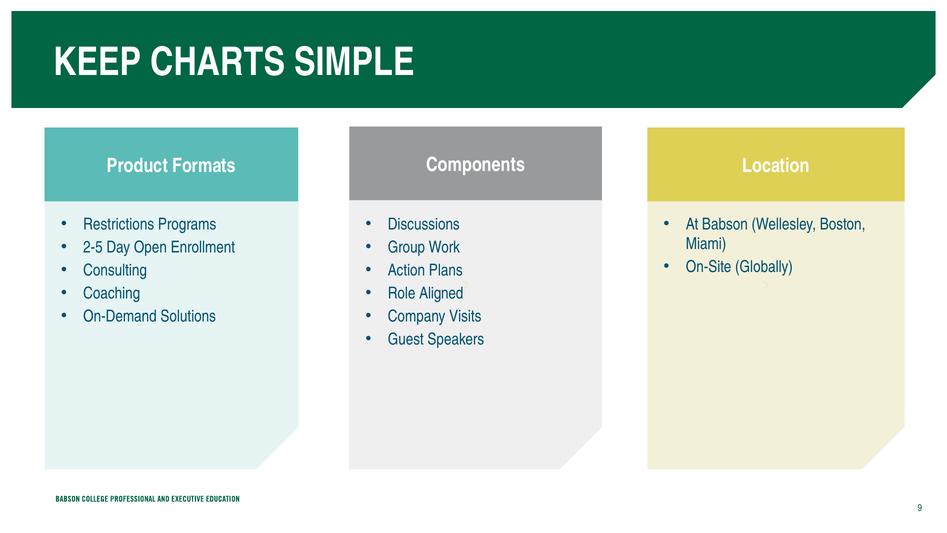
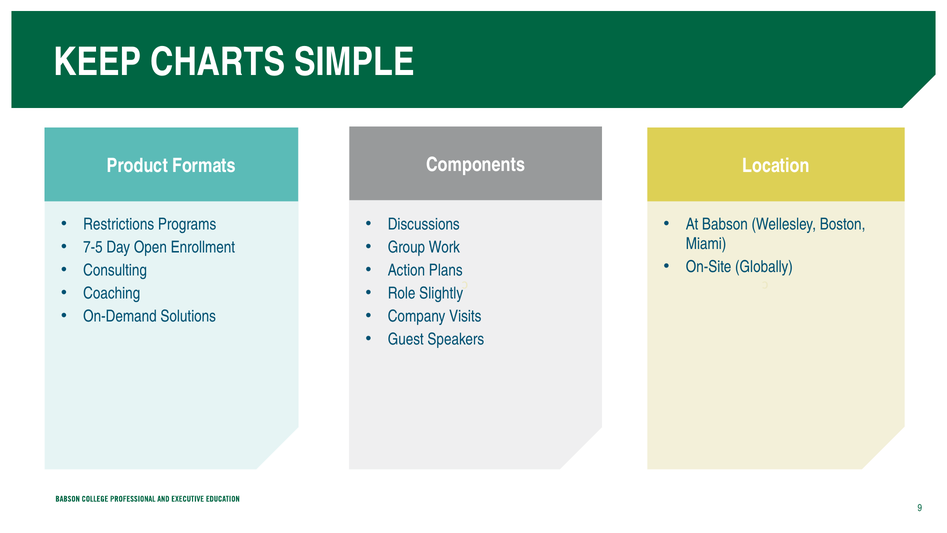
2-5: 2-5 -> 7-5 (93, 247)
Aligned: Aligned -> Slightly (441, 293)
